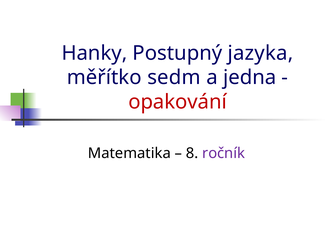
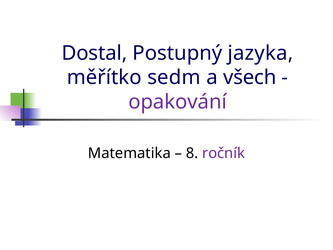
Hanky: Hanky -> Dostal (94, 53)
jedna: jedna -> všech (250, 77)
opakování colour: red -> purple (178, 102)
